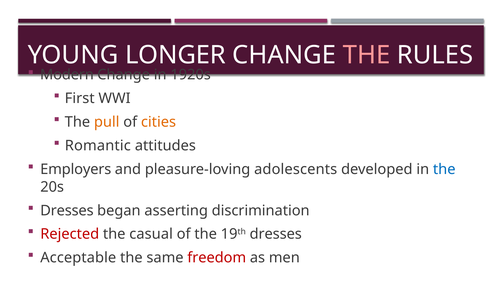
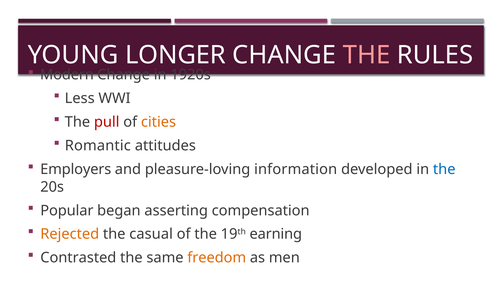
First: First -> Less (80, 99)
pull colour: orange -> red (107, 122)
adolescents: adolescents -> information (296, 170)
Dresses: Dresses -> Popular (67, 211)
discrimination: discrimination -> compensation (261, 211)
Rejected colour: red -> orange (70, 234)
19th dresses: dresses -> earning (276, 234)
Acceptable: Acceptable -> Contrasted (78, 258)
freedom colour: red -> orange (217, 258)
